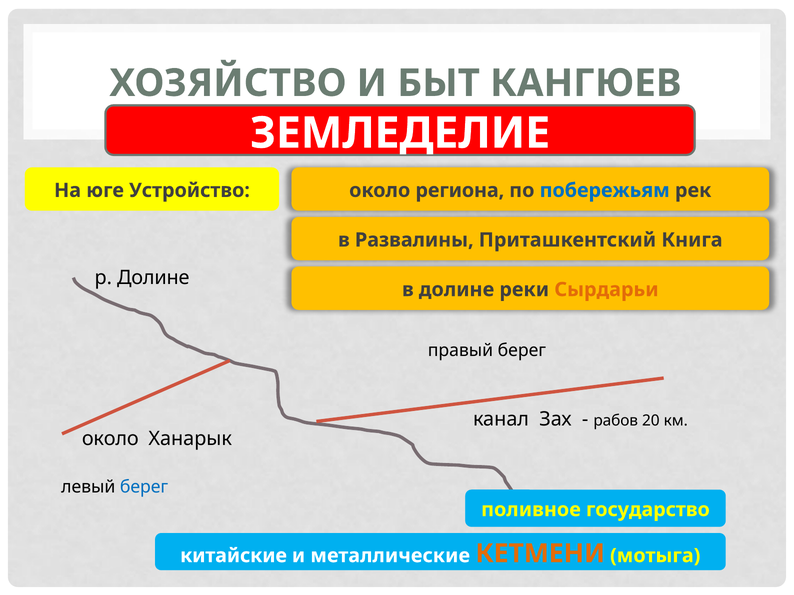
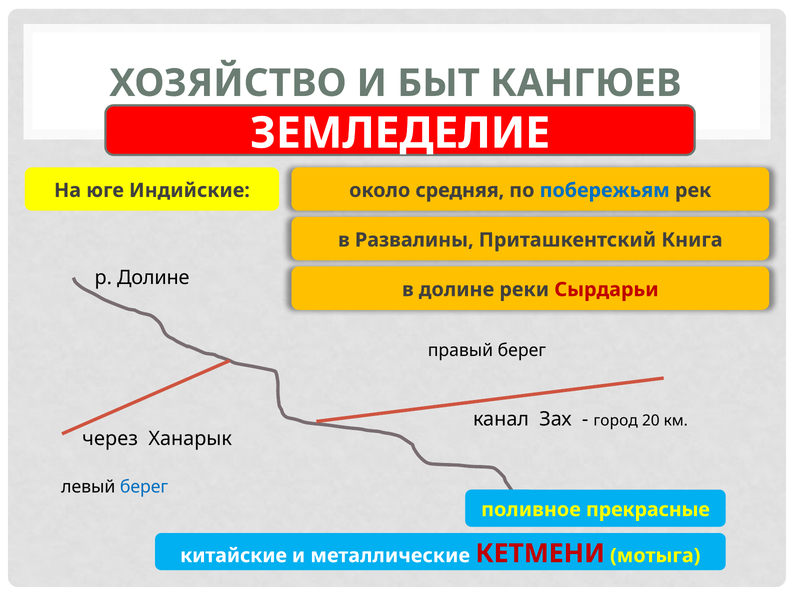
Устройство: Устройство -> Индийские (189, 191)
региона: региона -> средняя (460, 191)
Сырдарьи colour: orange -> red (606, 290)
рабов: рабов -> город (616, 421)
около: около -> через (110, 439)
государство: государство -> прекрасные (648, 510)
КЕТМЕНИ colour: orange -> red (540, 554)
